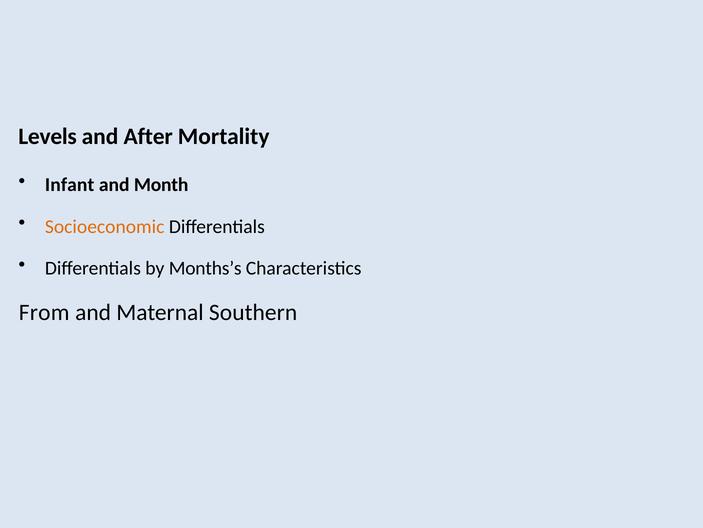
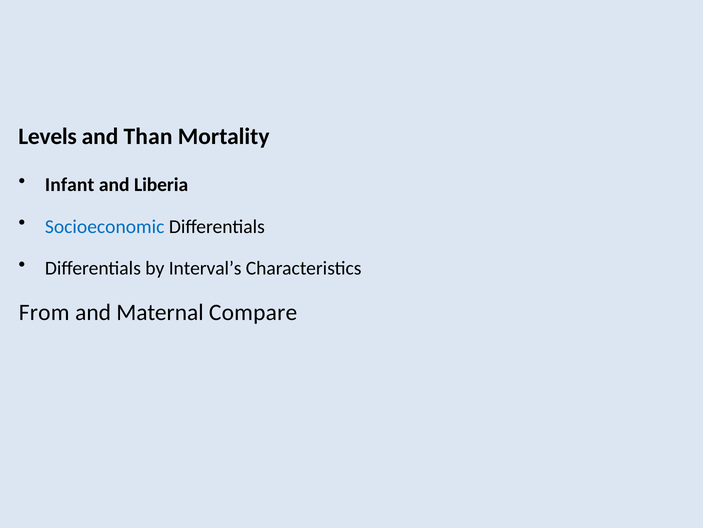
After: After -> Than (148, 137)
Month: Month -> Liberia (161, 185)
Socioeconomic colour: orange -> blue (105, 226)
Months’s: Months’s -> Interval’s (205, 268)
Southern: Southern -> Compare (253, 312)
